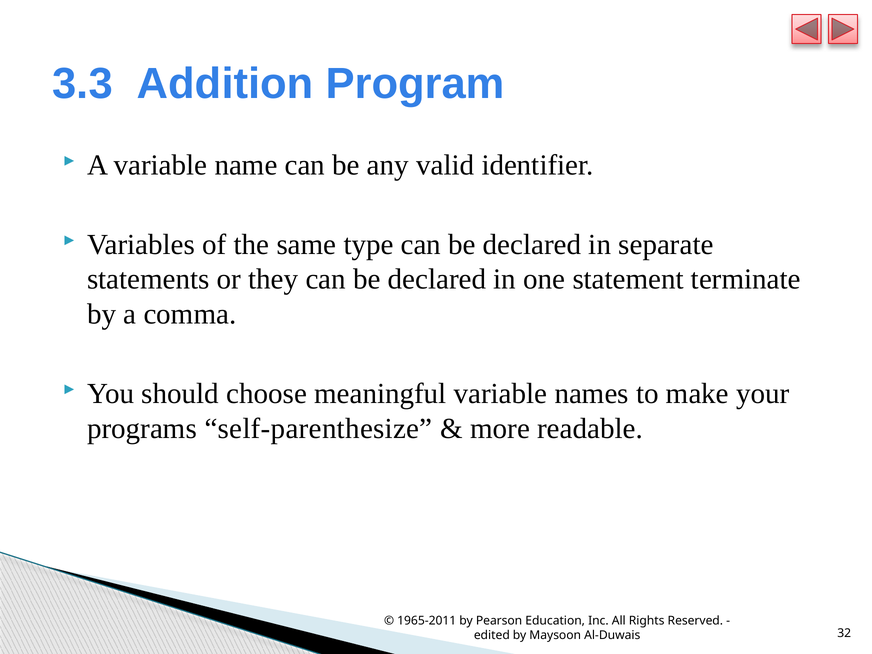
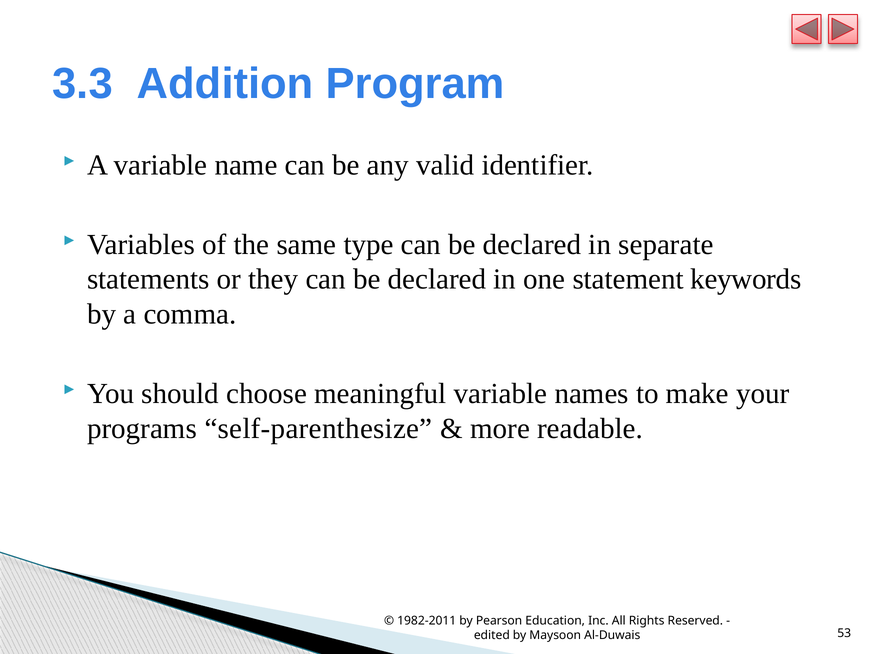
terminate: terminate -> keywords (746, 279)
1965-2011: 1965-2011 -> 1982-2011 (427, 621)
32: 32 -> 53 (844, 633)
